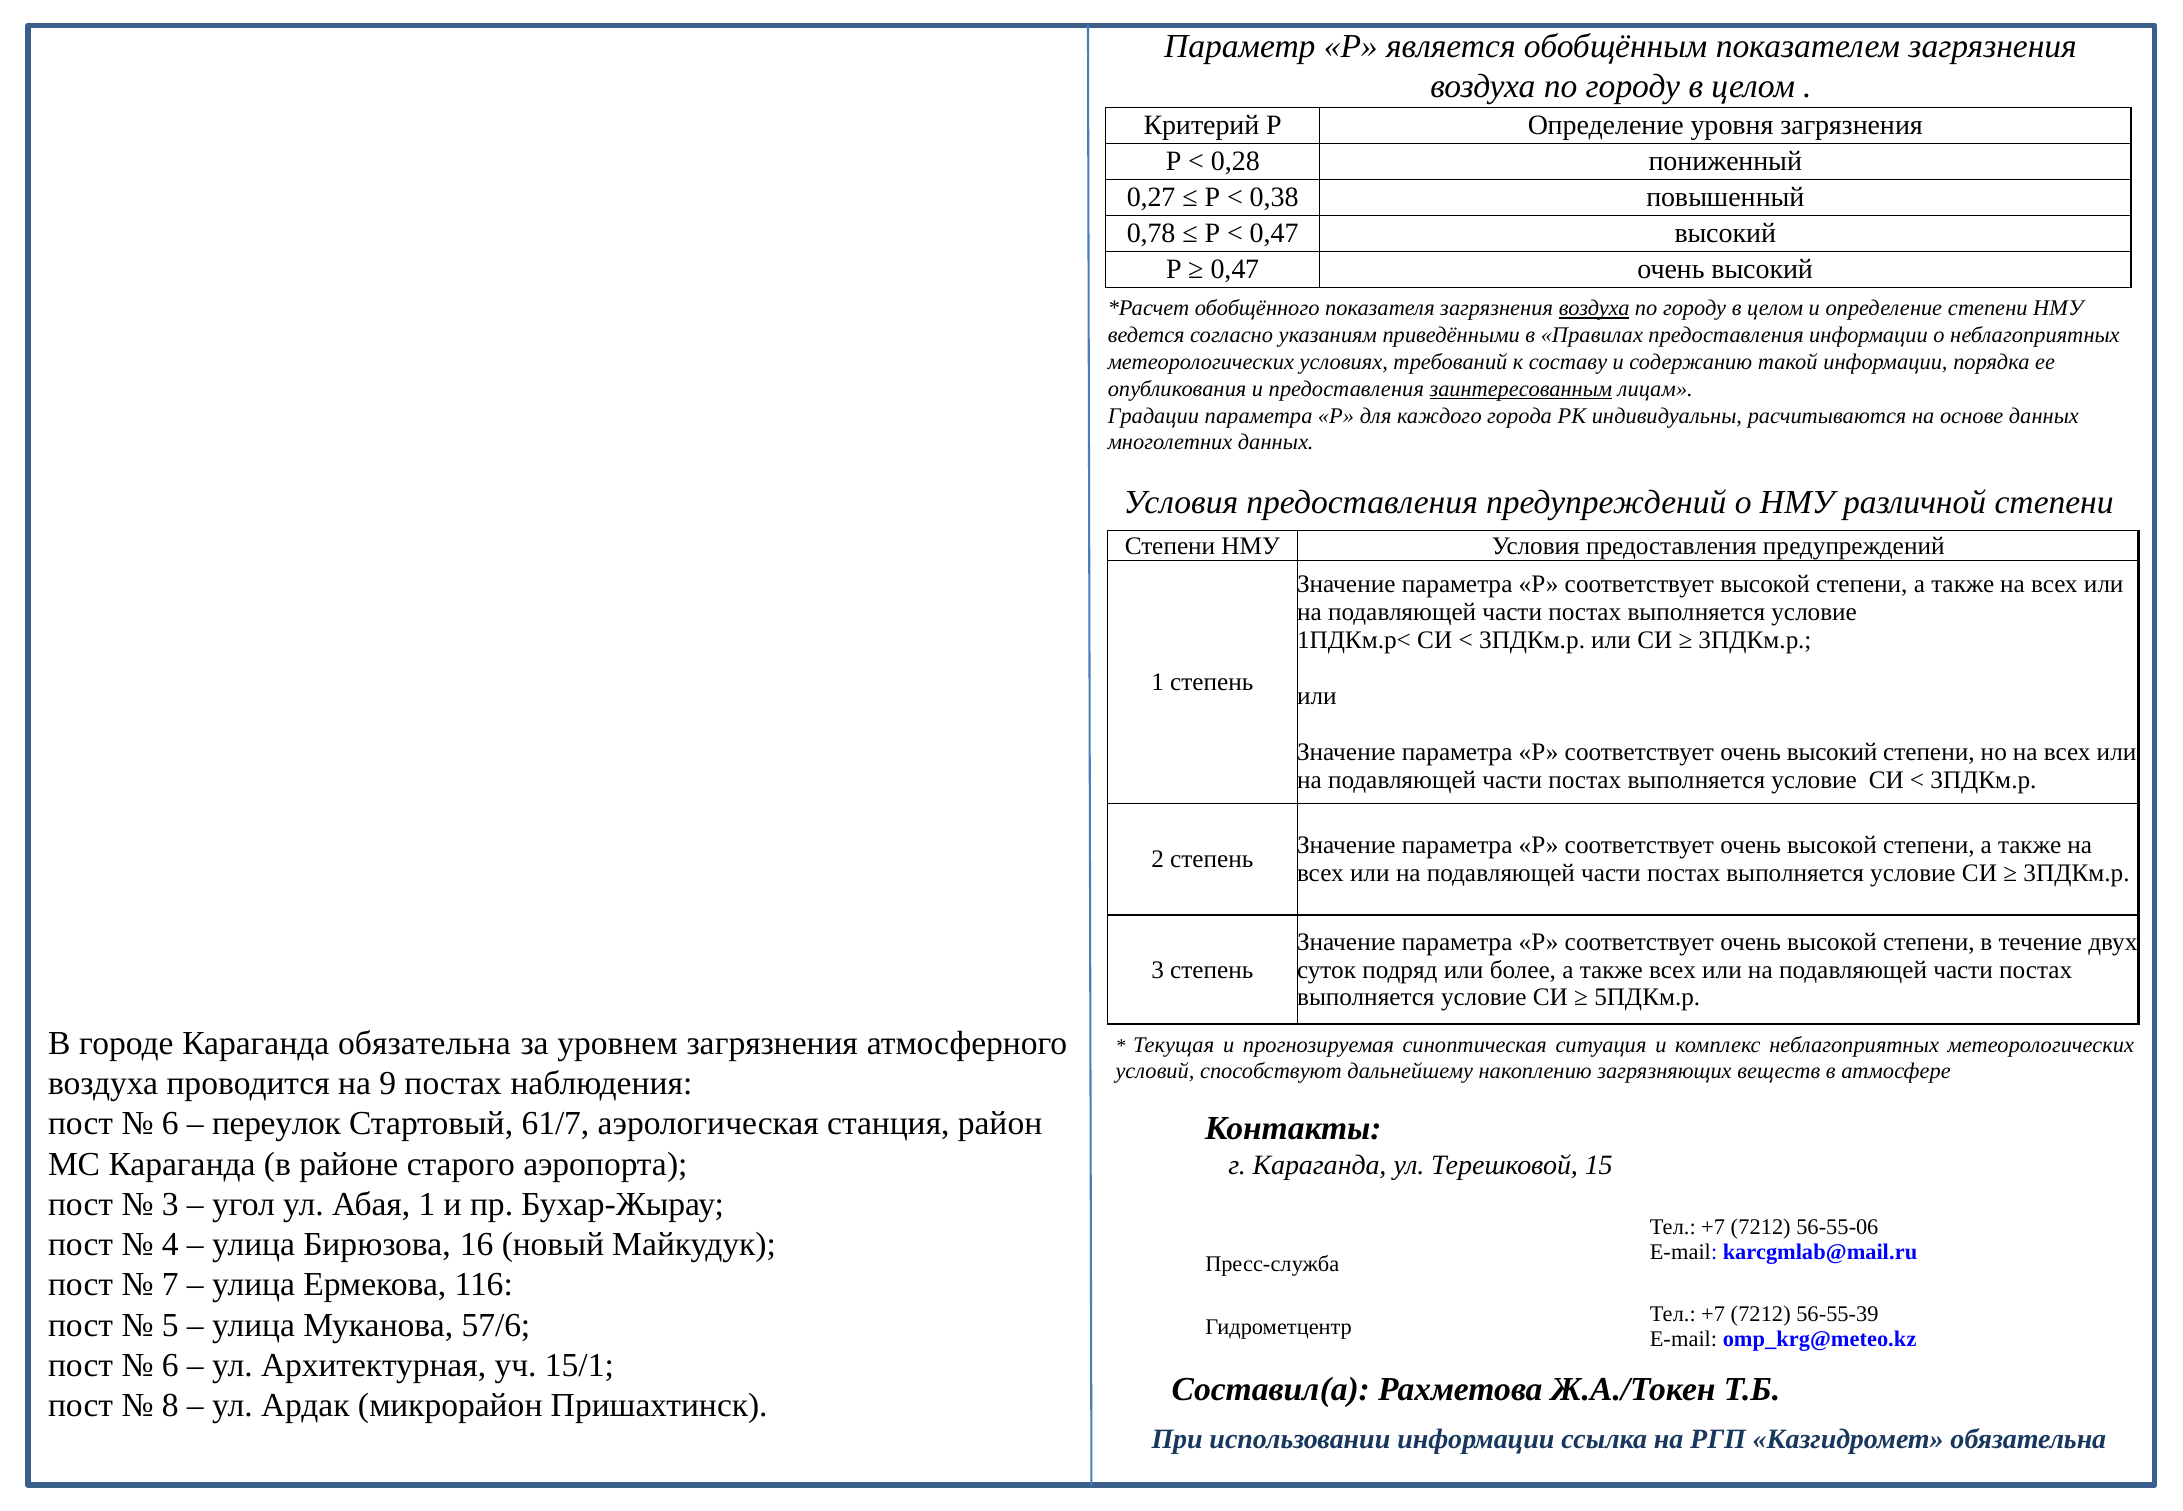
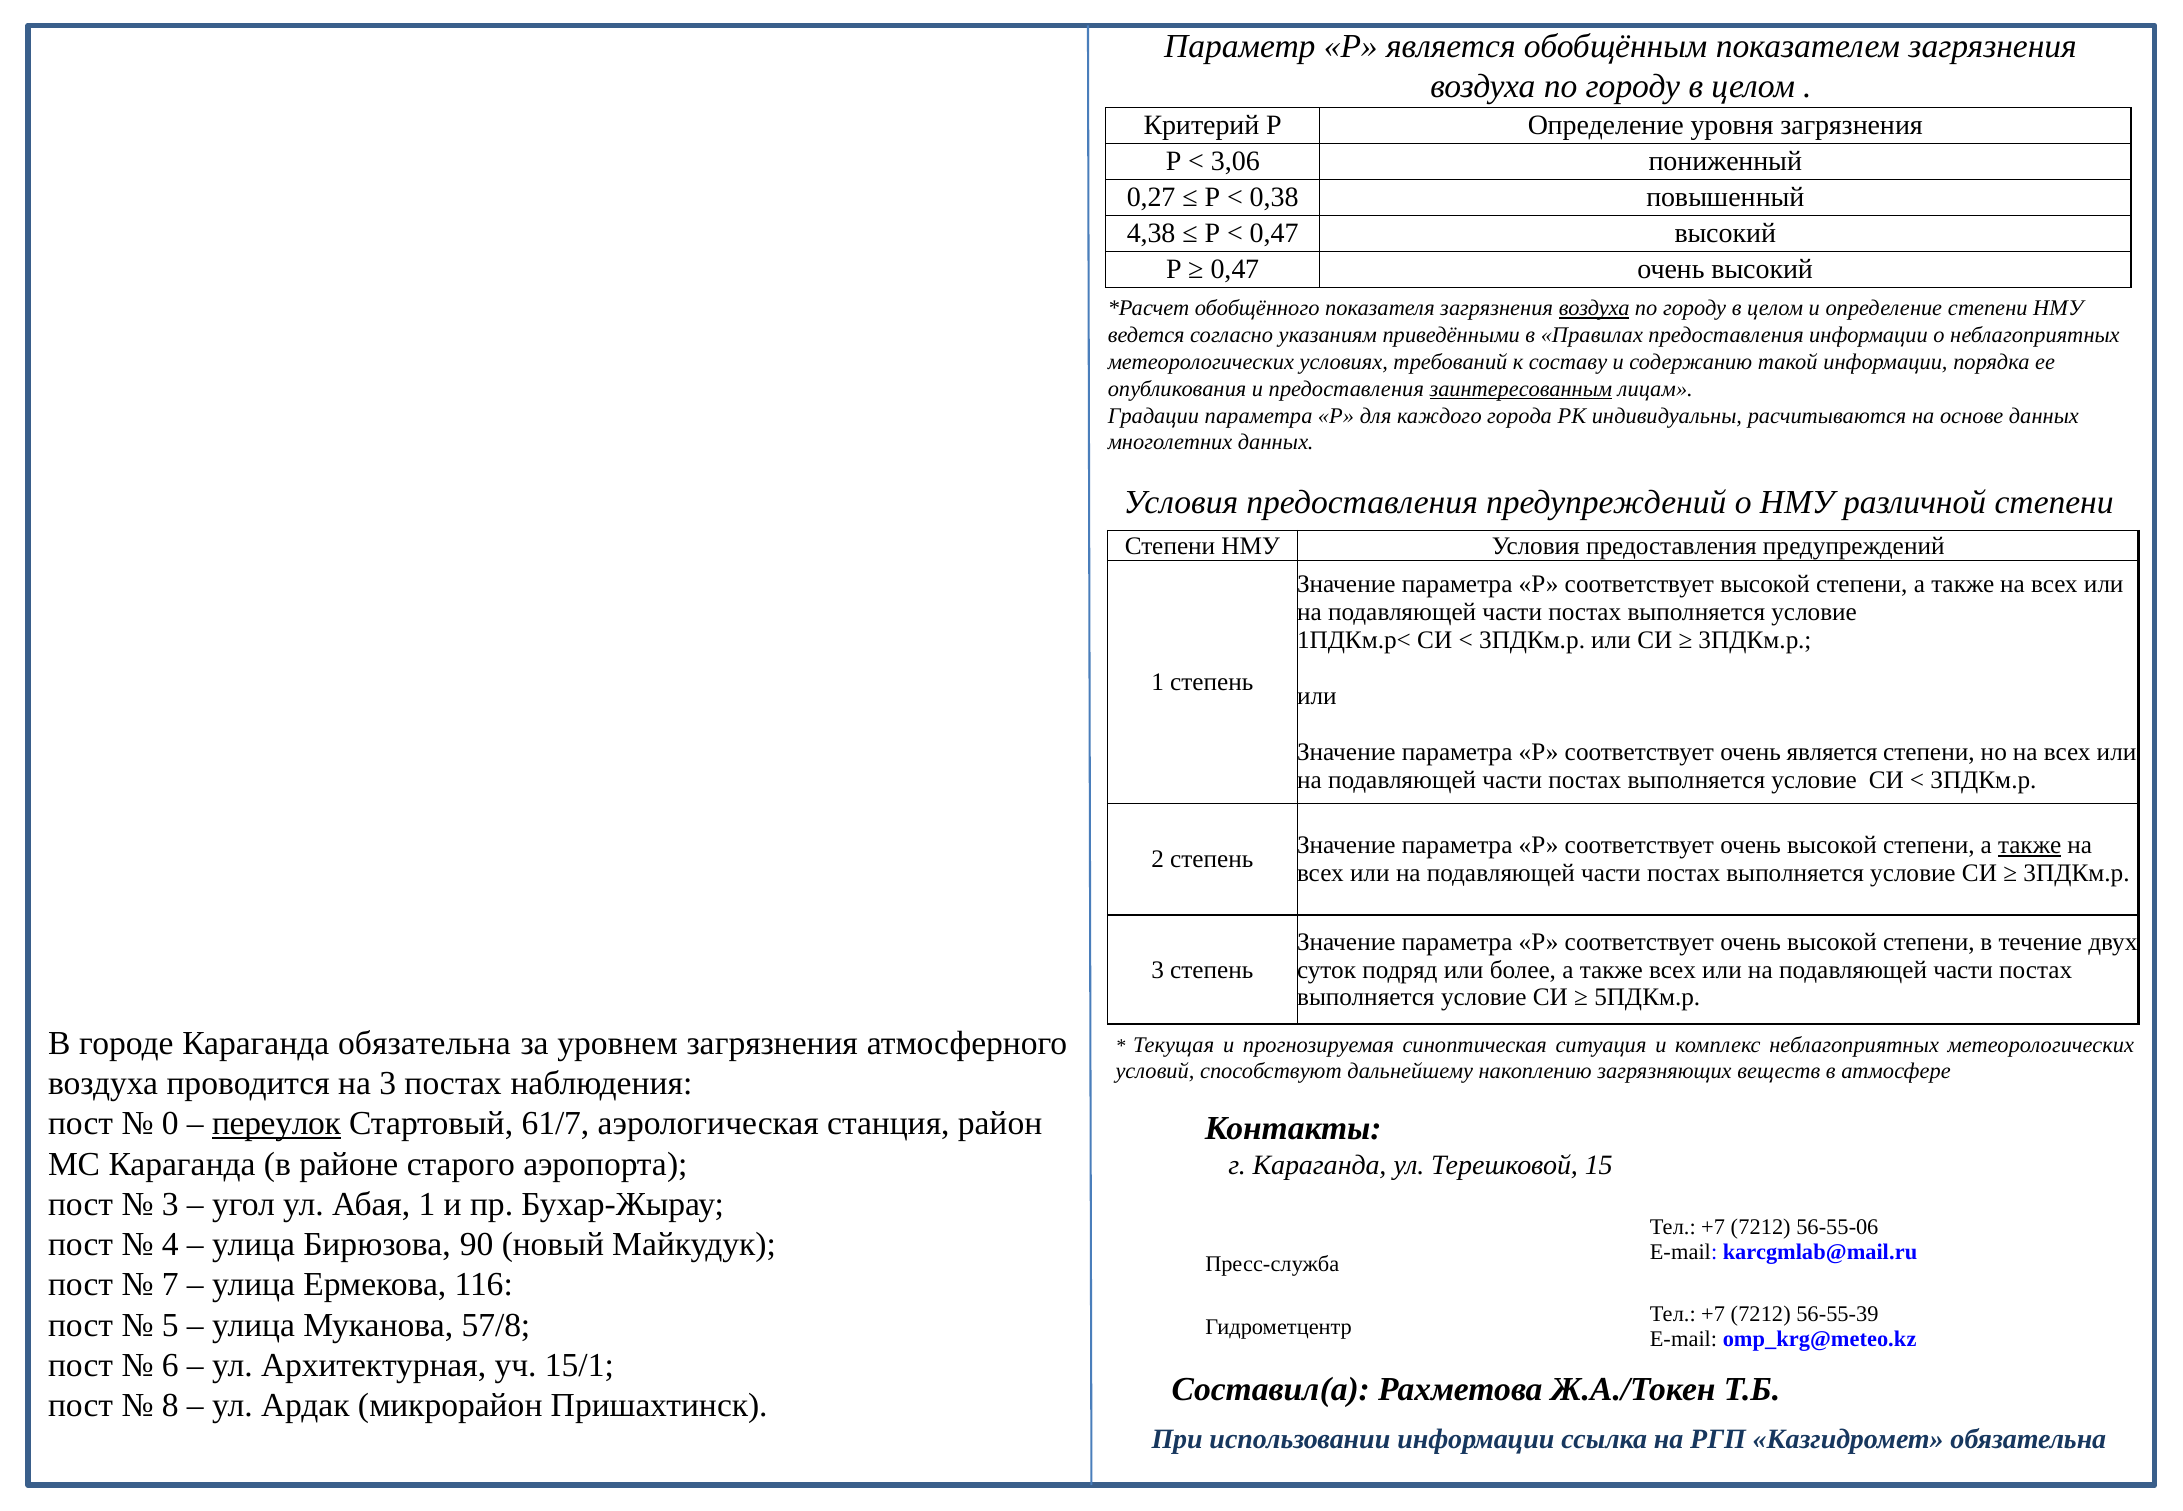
0,28: 0,28 -> 3,06 (1235, 162)
0,78: 0,78 -> 4,38 (1151, 234)
соответствует очень высокий: высокий -> является (1832, 752)
также underline: none -> present (2030, 846)
на 9: 9 -> 3 (388, 1084)
6: 6 -> 0 (170, 1124)
переулок underline: none -> present (276, 1124)
16: 16 -> 90 (477, 1245)
57/6: 57/6 -> 57/8 (496, 1325)
